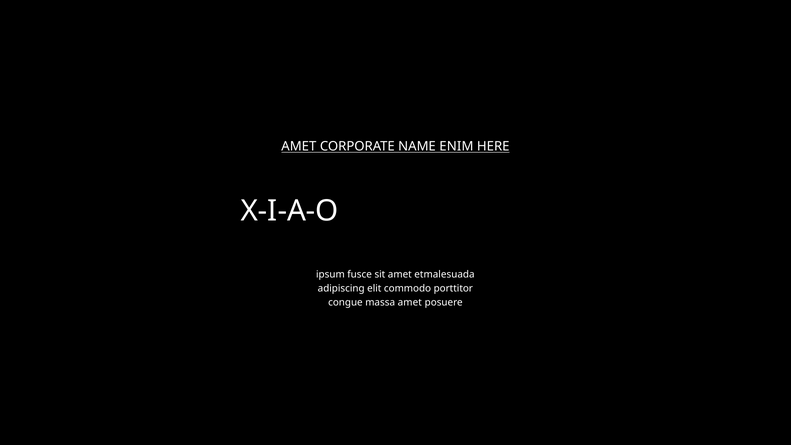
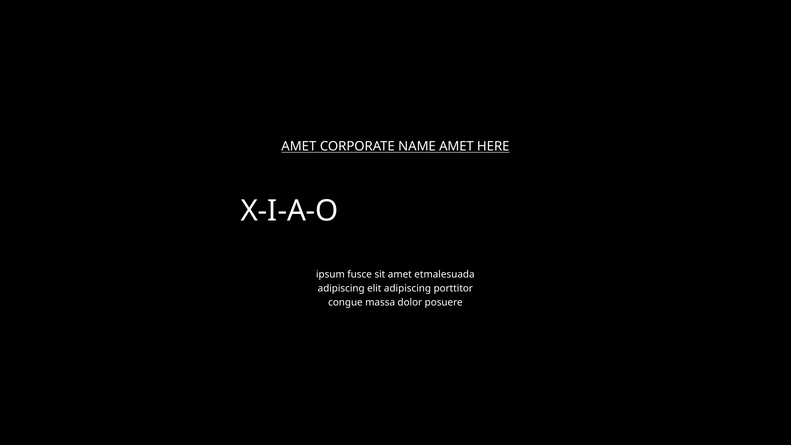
NAME ENIM: ENIM -> AMET (457, 146)
elit commodo: commodo -> adipiscing (408, 288)
massa amet: amet -> dolor (410, 303)
